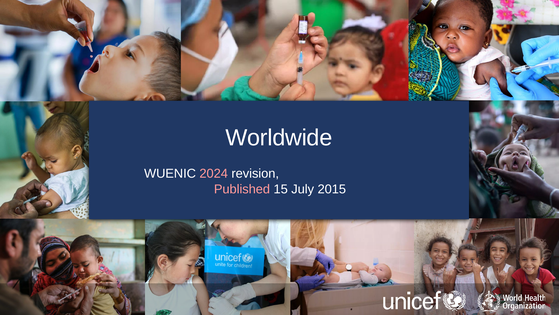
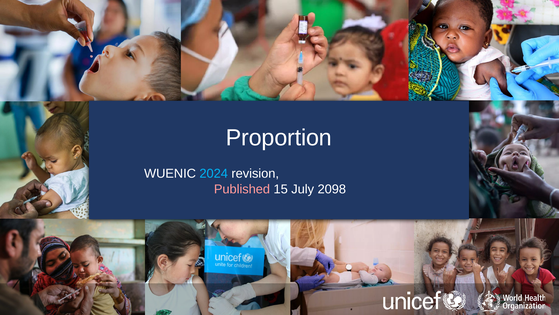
Worldwide: Worldwide -> Proportion (279, 138)
2024 colour: pink -> light blue (214, 173)
2015: 2015 -> 2098 (332, 189)
